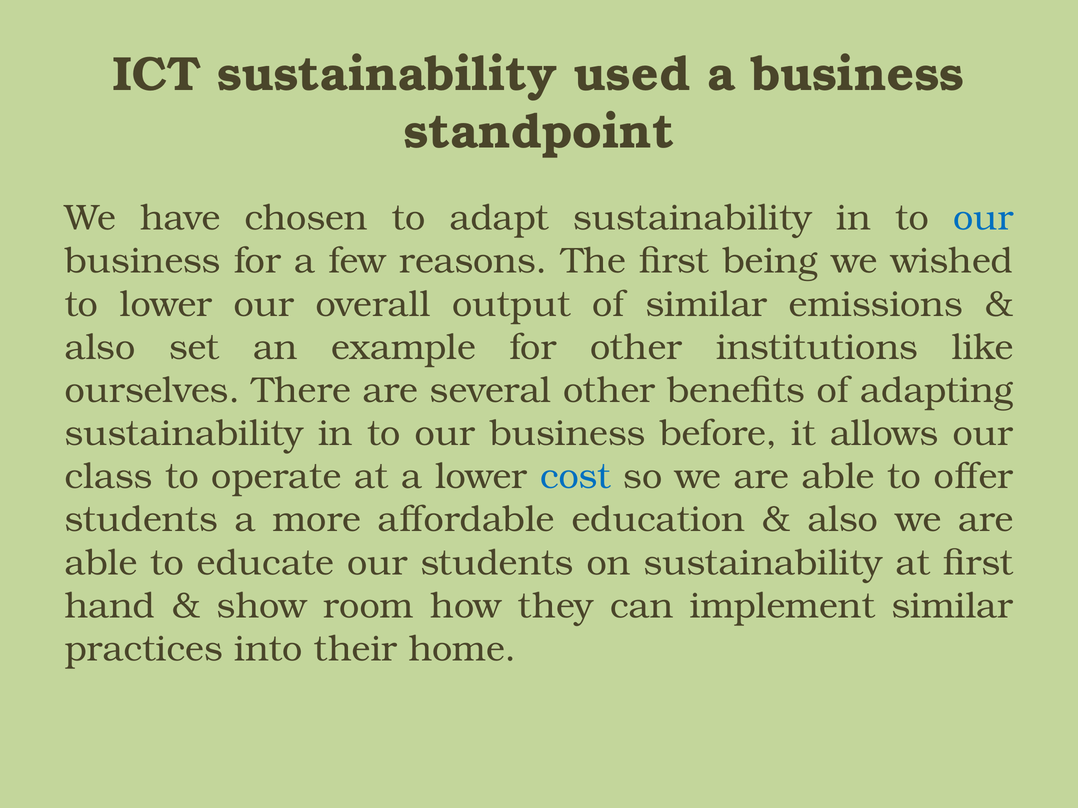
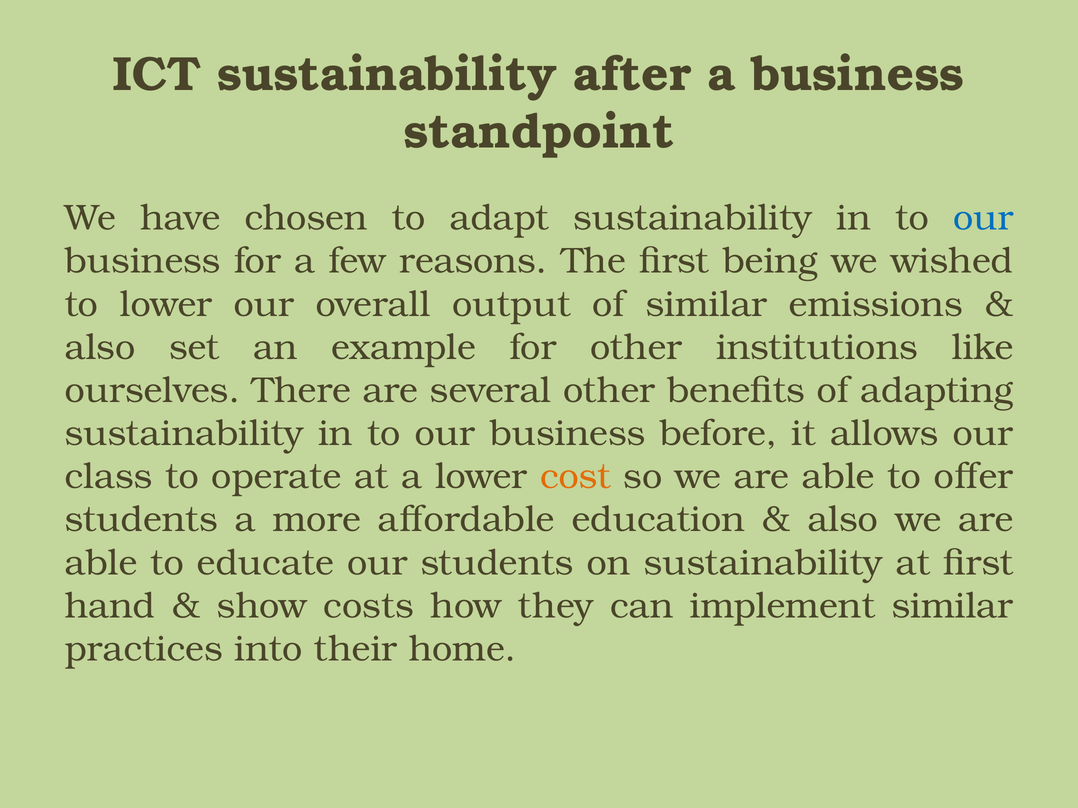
used: used -> after (632, 74)
cost colour: blue -> orange (575, 477)
room: room -> costs (368, 606)
